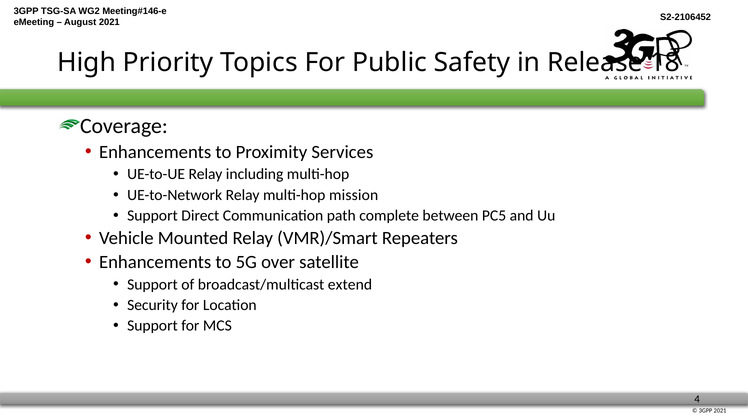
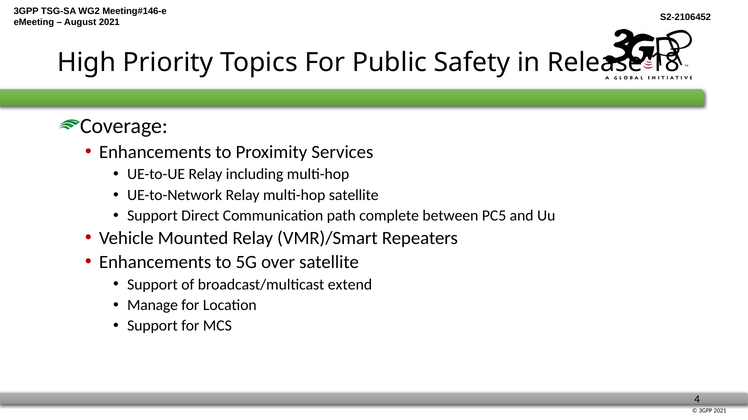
multi-hop mission: mission -> satellite (354, 195)
Security: Security -> Manage (153, 306)
